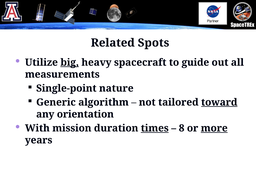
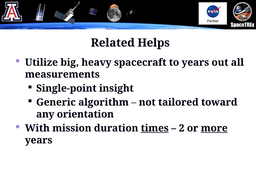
Spots: Spots -> Helps (154, 43)
big underline: present -> none (70, 62)
to guide: guide -> years (195, 62)
nature: nature -> insight (116, 88)
toward underline: present -> none (219, 102)
8: 8 -> 2 (182, 128)
